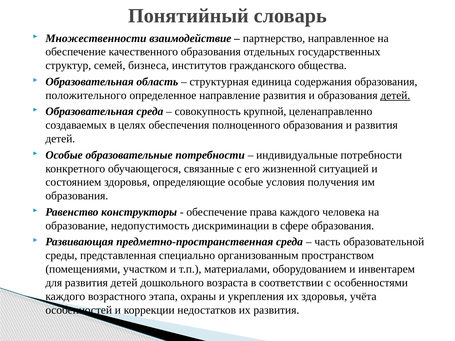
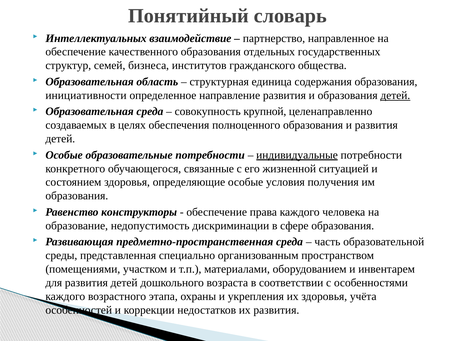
Множественности: Множественности -> Интеллектуальных (96, 38)
положительного: положительного -> инициативности (86, 95)
индивидуальные underline: none -> present (297, 155)
